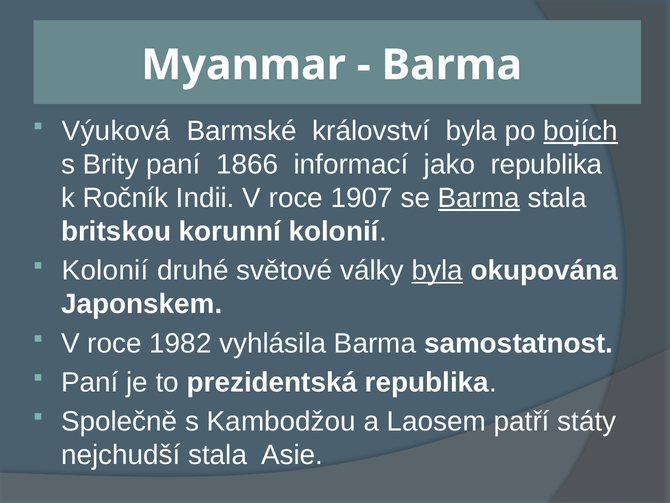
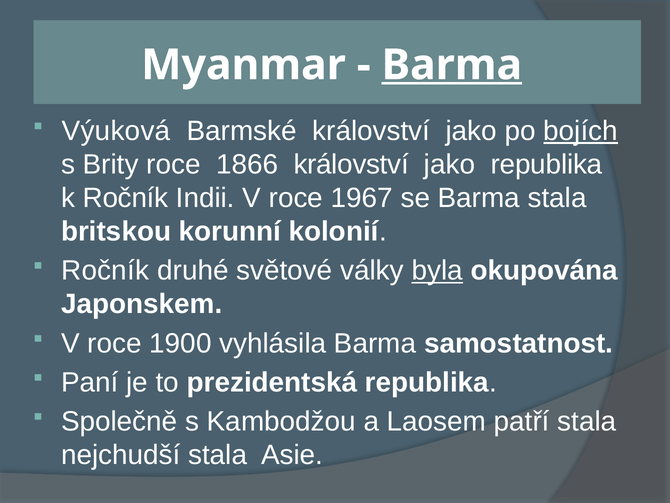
Barma underline: none -> present (452, 65)
Barmské království byla: byla -> jako (471, 131)
Brity paní: paní -> roce (173, 164)
1866 informací: informací -> království (351, 164)
1907: 1907 -> 1967 (362, 198)
Barma underline: present -> none (479, 198)
Kolonií: Kolonií -> Ročník (105, 270)
1982: 1982 -> 1900 (180, 343)
patří státy: státy -> stala (587, 421)
